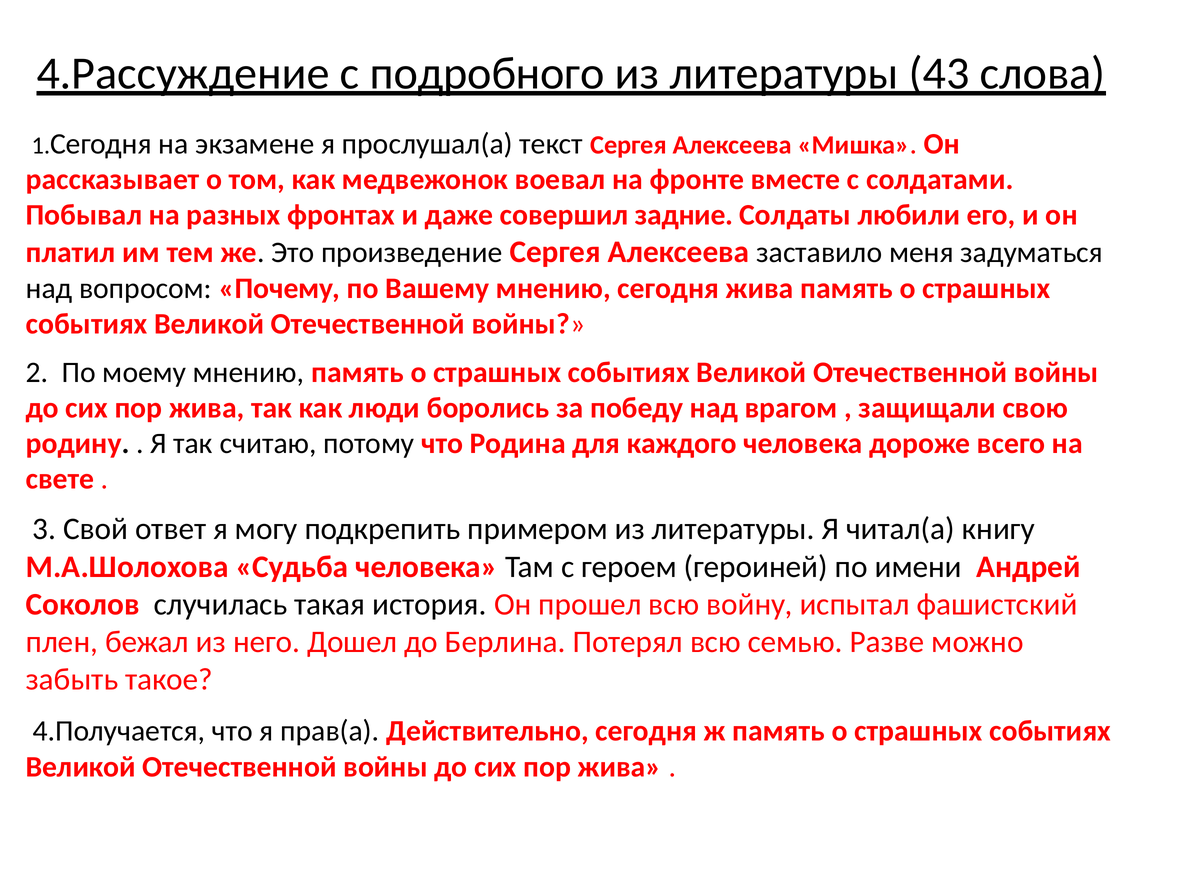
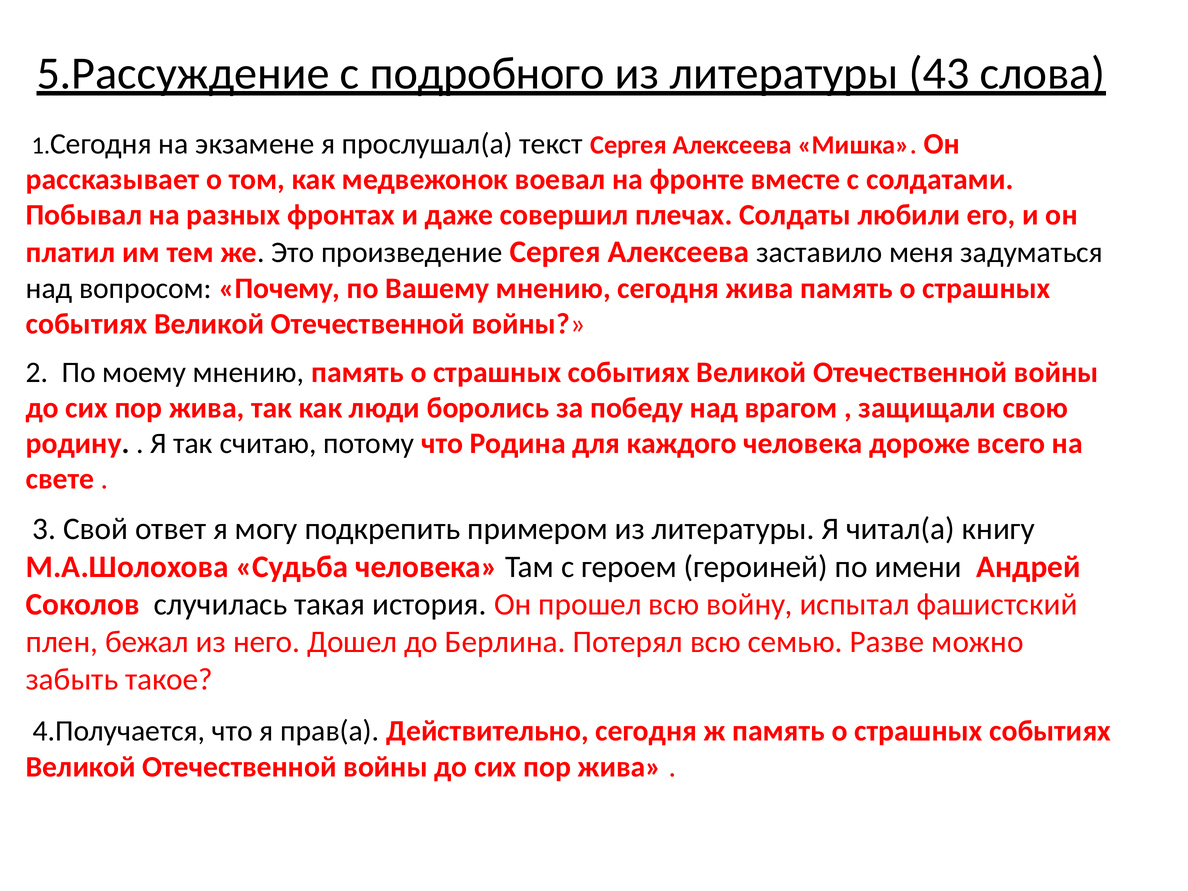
4.Рассуждение: 4.Рассуждение -> 5.Рассуждение (183, 74)
задние: задние -> плечах (684, 215)
